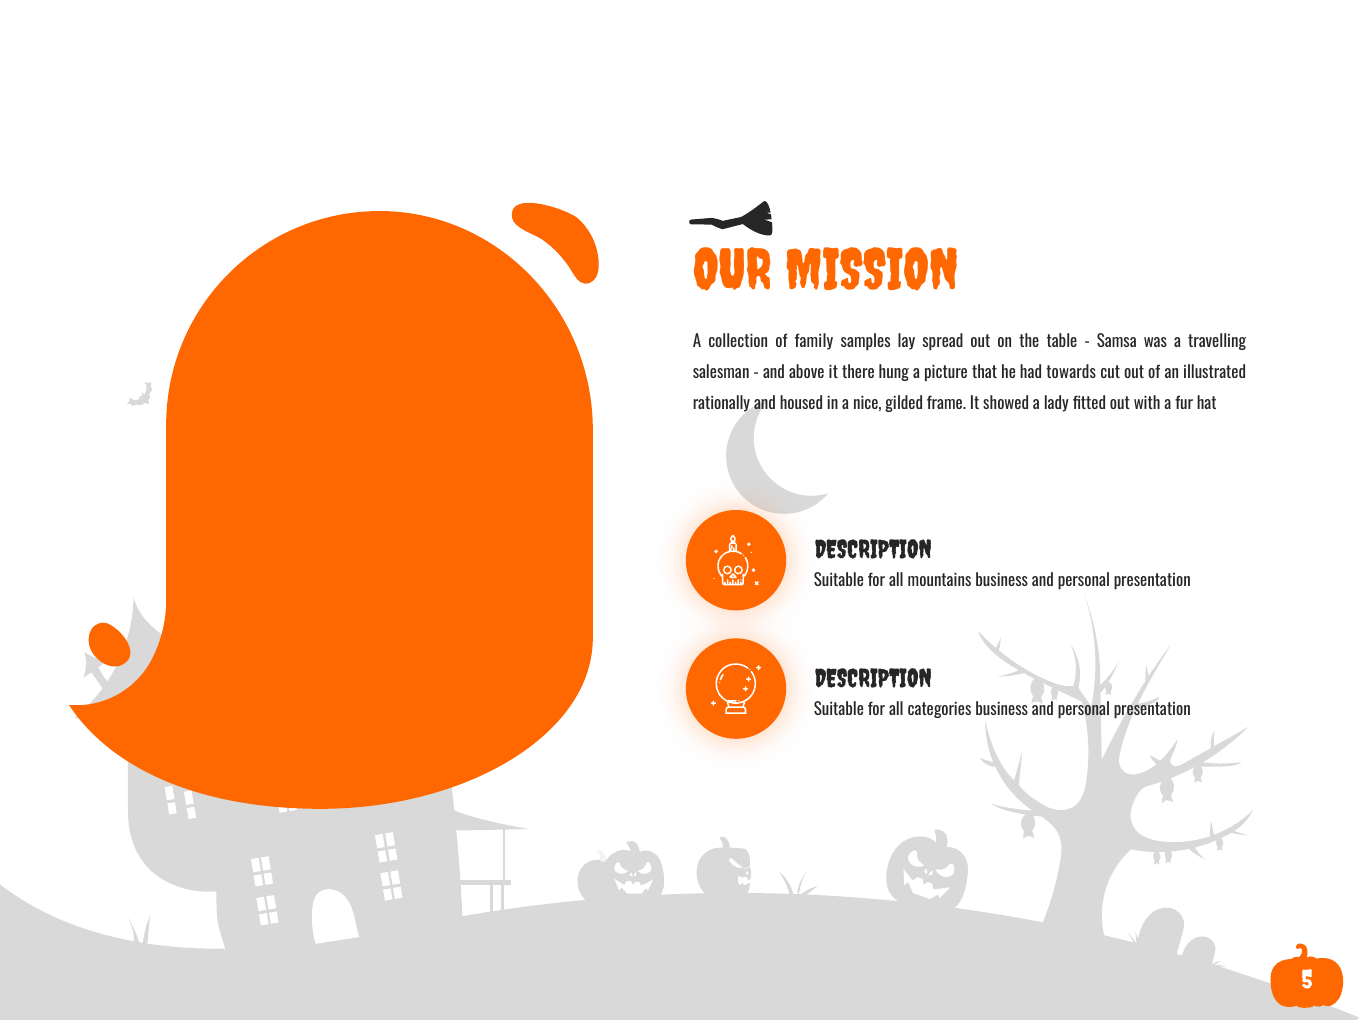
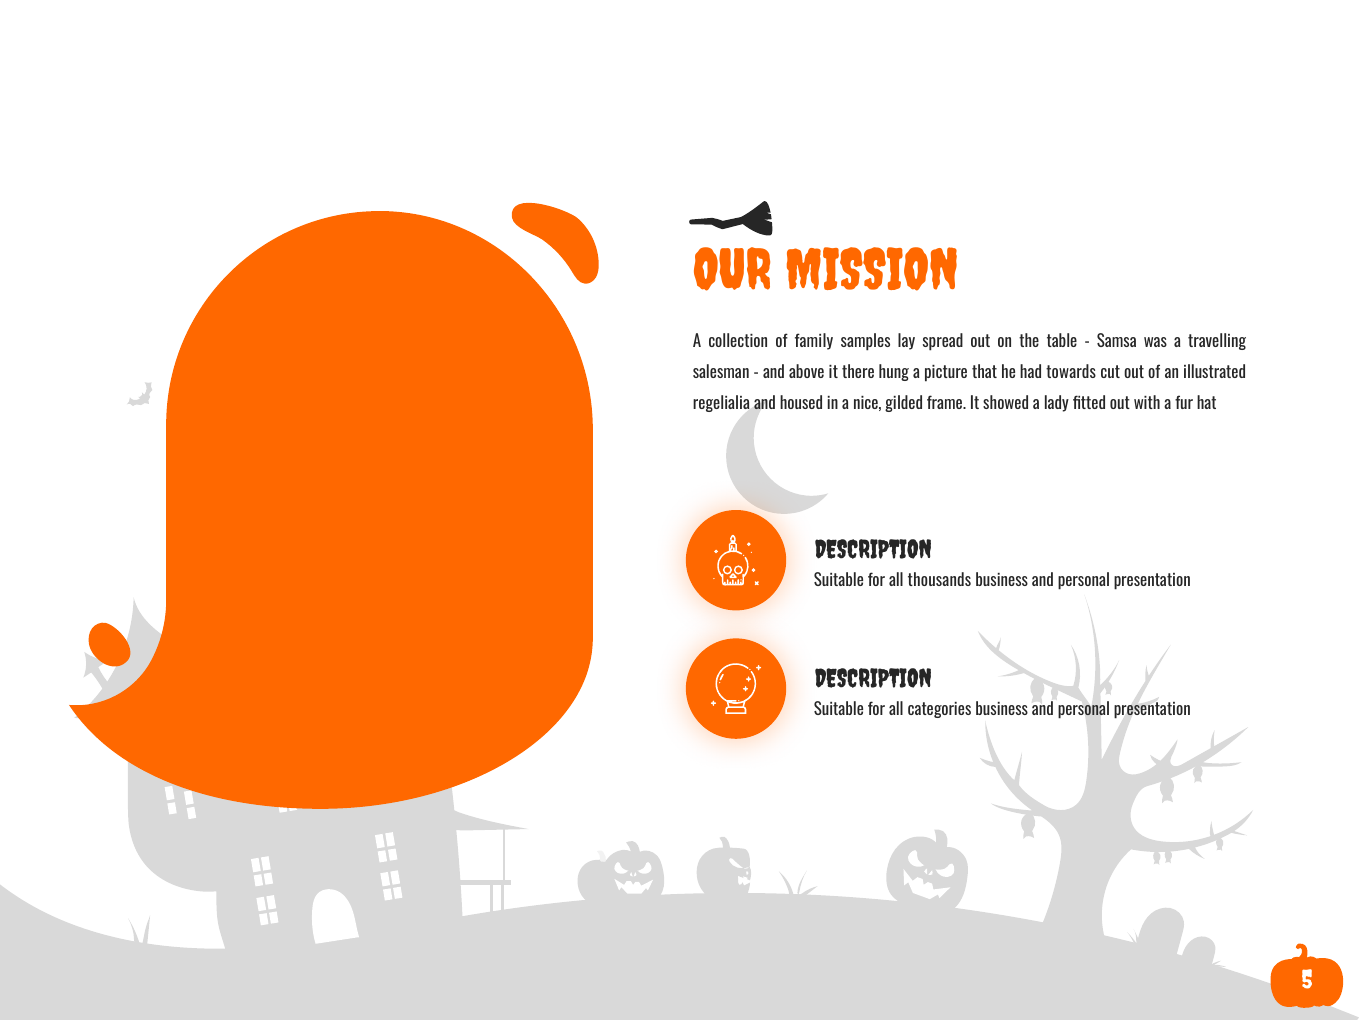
rationally: rationally -> regelialia (721, 403)
mountains: mountains -> thousands (939, 581)
